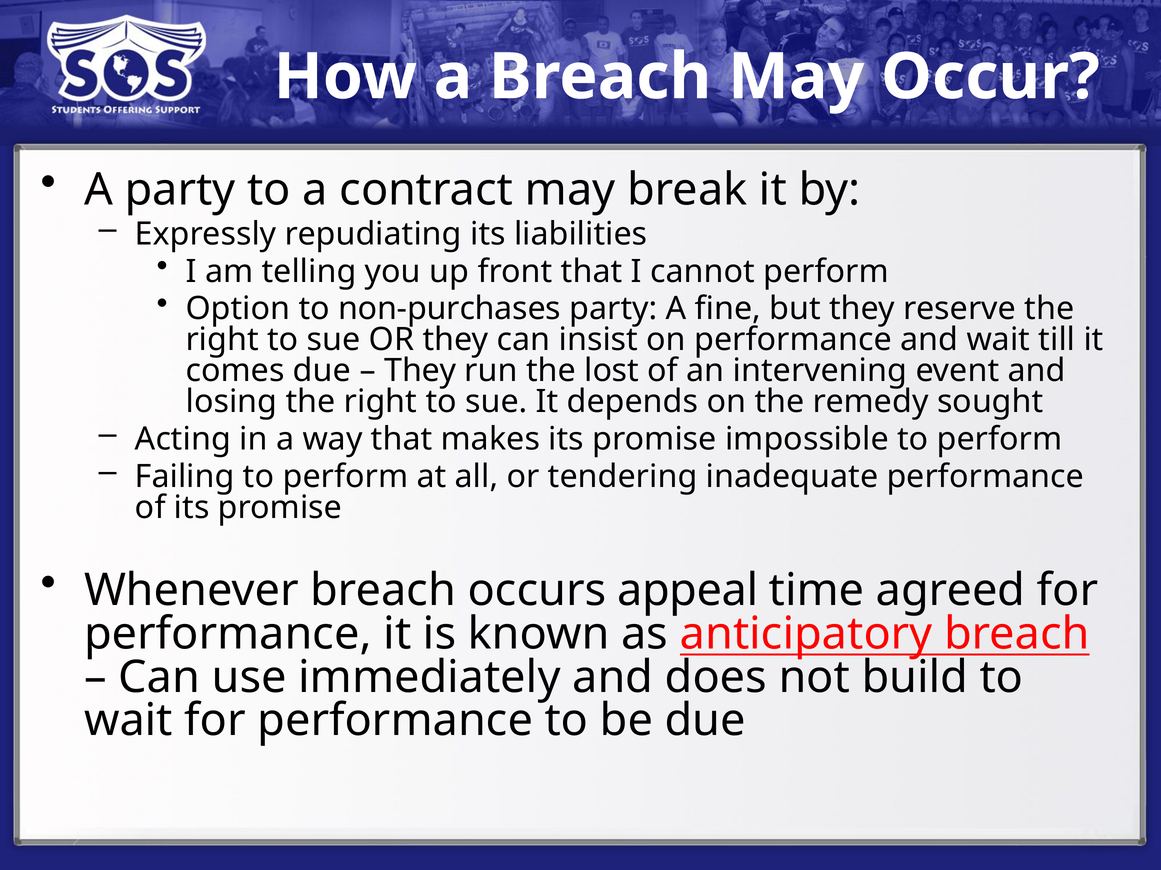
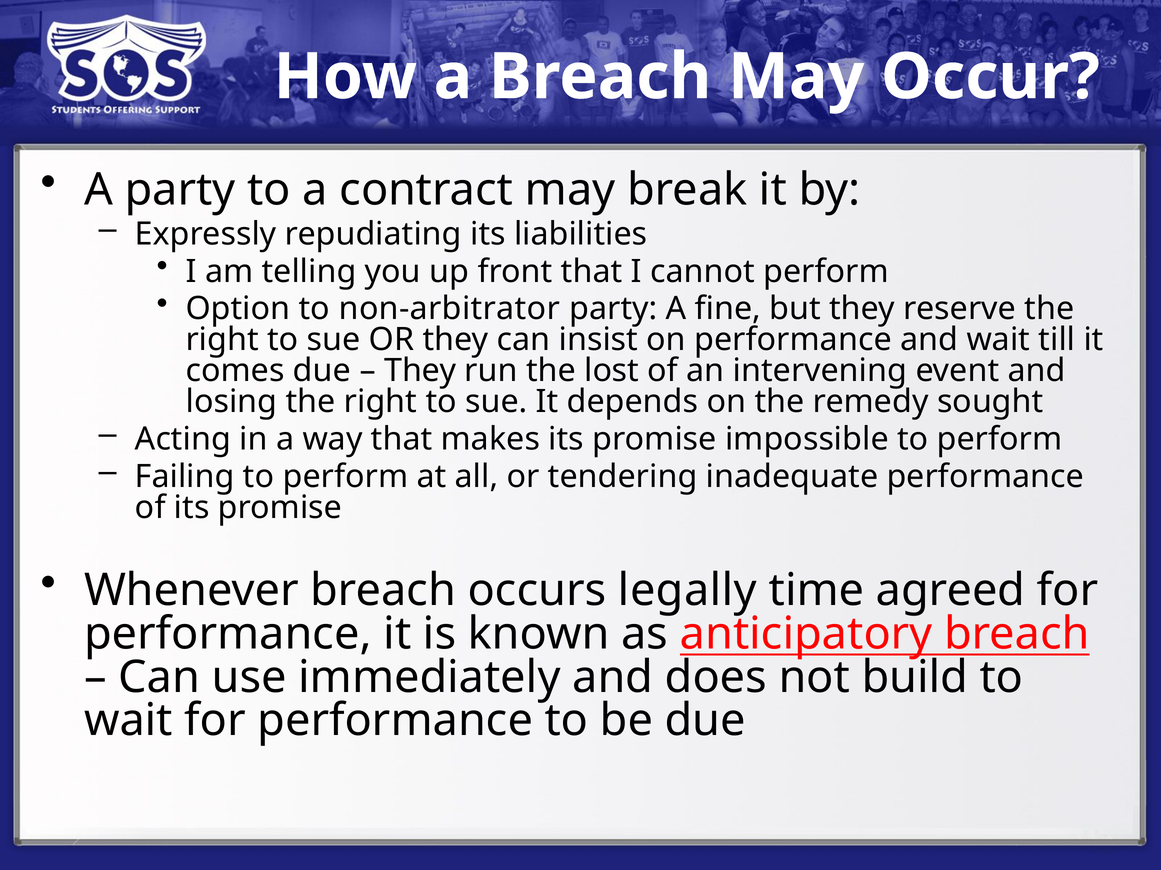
non-purchases: non-purchases -> non-arbitrator (449, 309)
appeal: appeal -> legally (687, 591)
